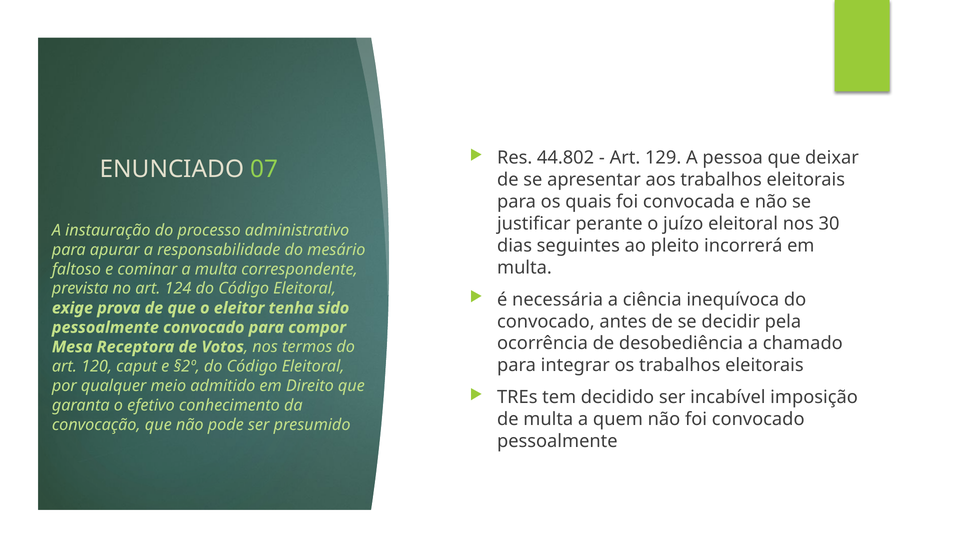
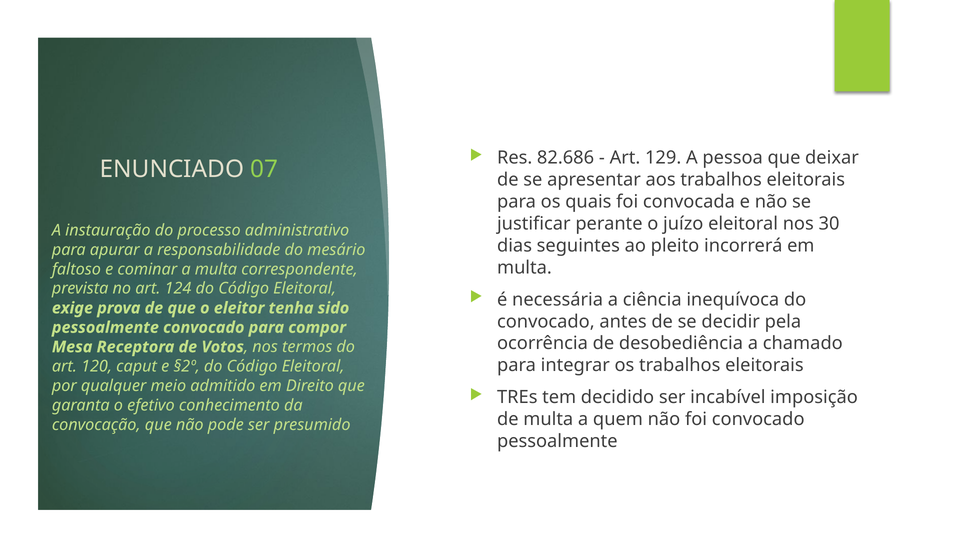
44.802: 44.802 -> 82.686 (566, 158)
